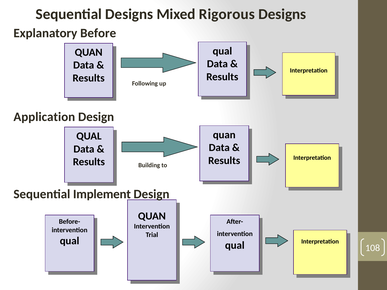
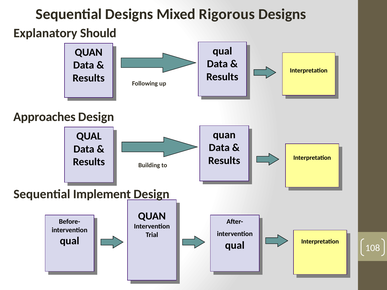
Before: Before -> Should (98, 33)
Application: Application -> Approaches (44, 117)
